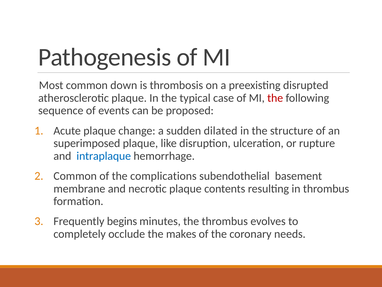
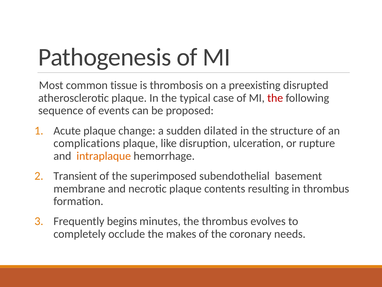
down: down -> tissue (124, 85)
superimposed: superimposed -> complications (87, 143)
intraplaque colour: blue -> orange (104, 156)
Common: Common -> Transient (75, 176)
complications: complications -> superimposed (163, 176)
